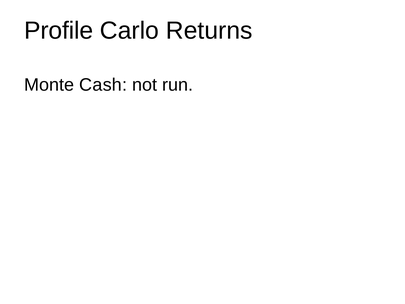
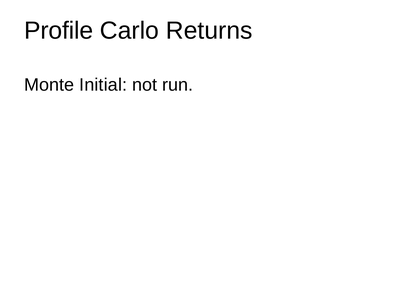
Cash: Cash -> Initial (103, 85)
